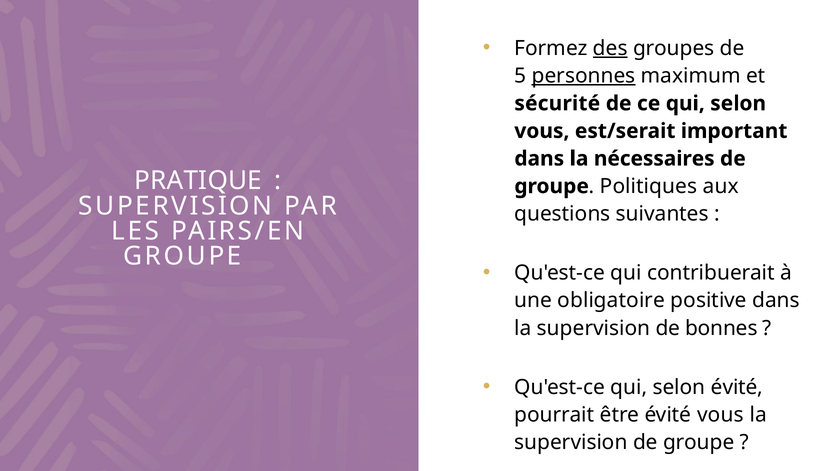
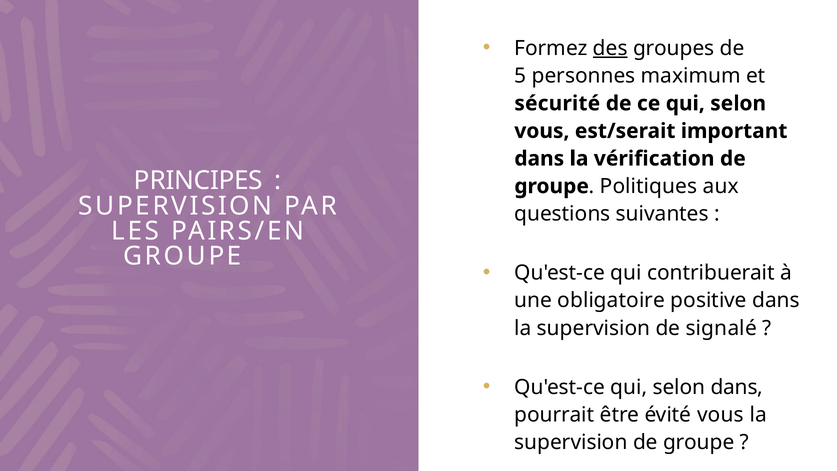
personnes underline: present -> none (584, 76)
nécessaires: nécessaires -> vérification (654, 159)
PRATIQUE: PRATIQUE -> PRINCIPES (198, 181)
bonnes: bonnes -> signalé (721, 328)
selon évité: évité -> dans (737, 387)
